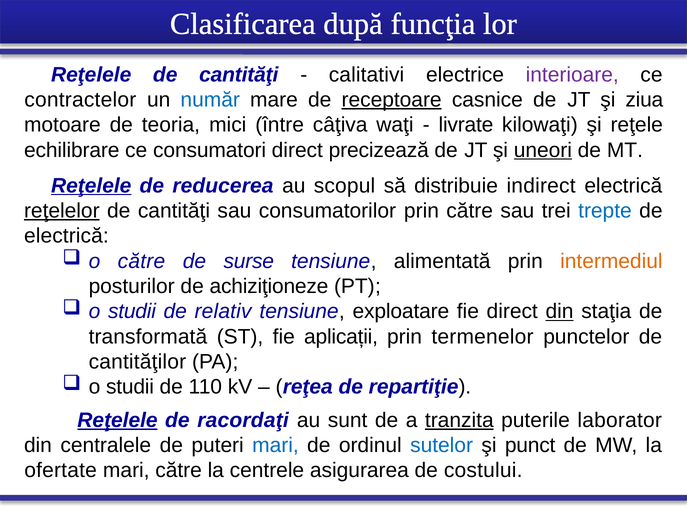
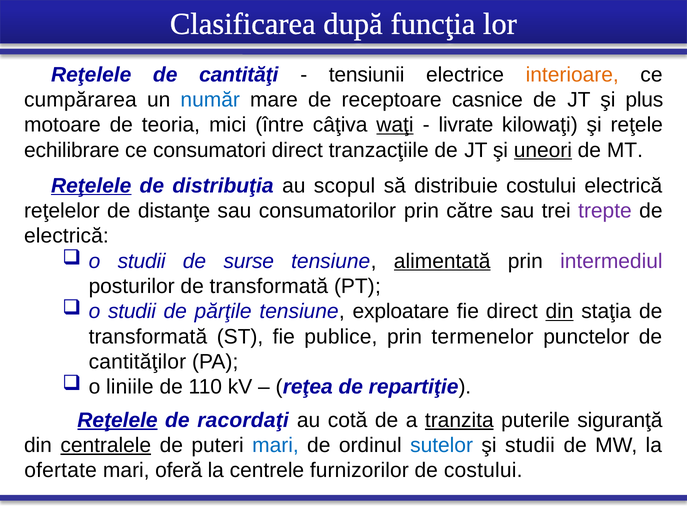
calitativi: calitativi -> tensiunii (367, 75)
interioare colour: purple -> orange (572, 75)
contractelor: contractelor -> cumpărarea (80, 100)
receptoare underline: present -> none (392, 100)
ziua: ziua -> plus (644, 100)
waţi underline: none -> present (395, 125)
precizează: precizează -> tranzacţiile (379, 150)
reducerea: reducerea -> distribuţia (223, 186)
distribuie indirect: indirect -> costului (541, 186)
reţelelor underline: present -> none (62, 211)
cantităţi: cantităţi -> distanţe (174, 211)
trepte colour: blue -> purple (605, 211)
către: către -> studii (142, 261)
alimentată underline: none -> present (442, 261)
intermediul colour: orange -> purple (611, 261)
posturilor de achiziţioneze: achiziţioneze -> transformată (269, 286)
relativ: relativ -> părţile (223, 312)
aplicații: aplicații -> publice (341, 337)
studii: studii -> liniile (130, 387)
sunt: sunt -> cotă (348, 420)
laborator: laborator -> siguranţă (620, 420)
centralele underline: none -> present (106, 445)
şi punct: punct -> studii (530, 445)
mari către: către -> oferă (179, 471)
asigurarea: asigurarea -> furnizorilor (359, 471)
